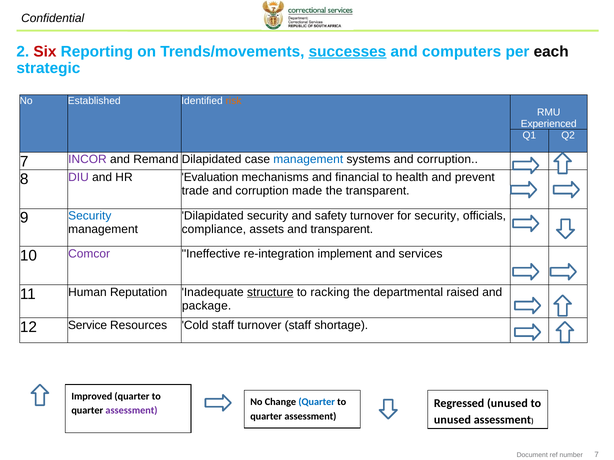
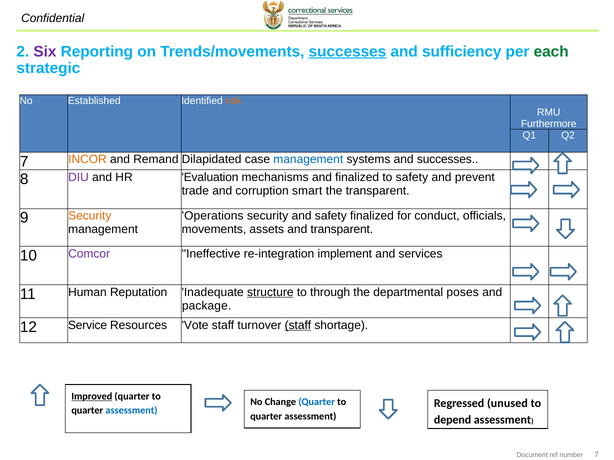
Six colour: red -> purple (45, 52)
computers: computers -> sufficiency (462, 52)
each colour: black -> green (551, 52)
Experienced: Experienced -> Furthermore (549, 124)
INCOR colour: purple -> orange (87, 160)
systems and corruption: corruption -> successes (448, 160)
and financial: financial -> finalized (357, 177)
to health: health -> safety (412, 177)
made: made -> smart (307, 191)
Dilapidated: Dilapidated -> Operations (213, 216)
safety turnover: turnover -> finalized (372, 216)
for security: security -> conduct (437, 216)
Security colour: blue -> orange (90, 216)
compliance: compliance -> movements (214, 229)
racking: racking -> through (330, 293)
raised: raised -> poses (463, 293)
Cold: Cold -> Vote (195, 326)
staff underline: none -> present (298, 326)
Improved underline: none -> present (92, 397)
assessment colour: purple -> blue (131, 411)
unused: unused -> depend (453, 420)
